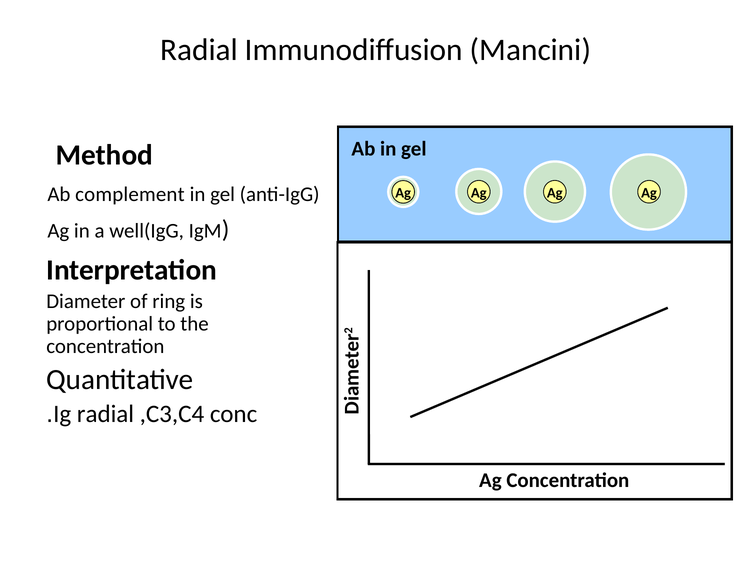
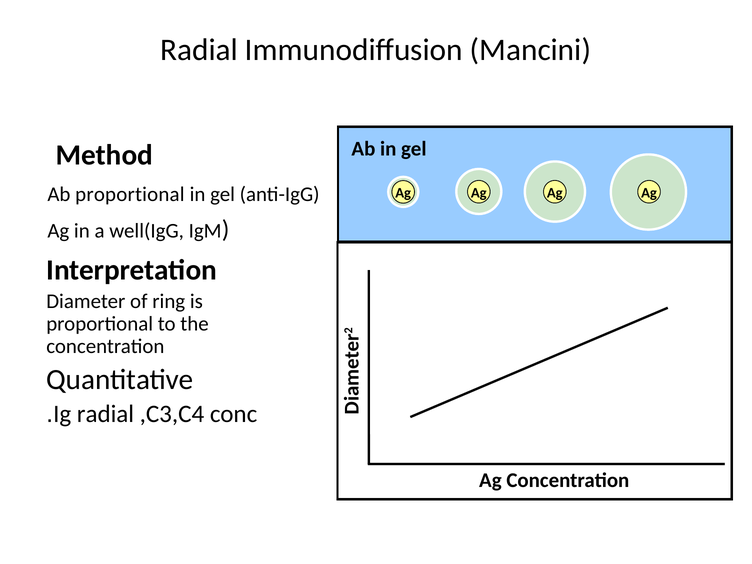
Ab complement: complement -> proportional (130, 195)
